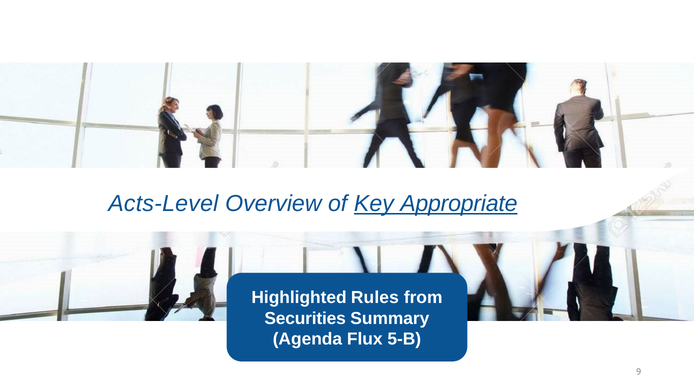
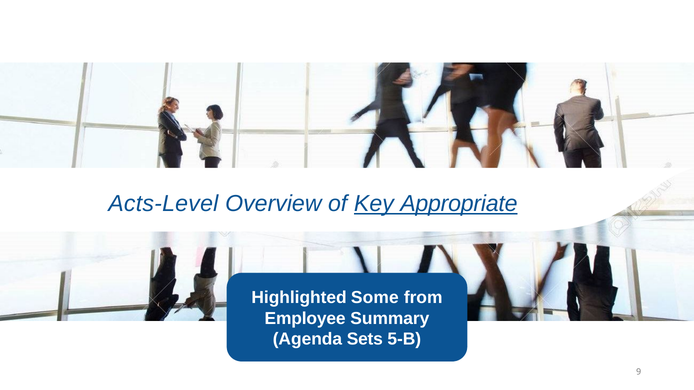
Rules: Rules -> Some (375, 298)
Securities: Securities -> Employee (305, 319)
Flux: Flux -> Sets (365, 339)
